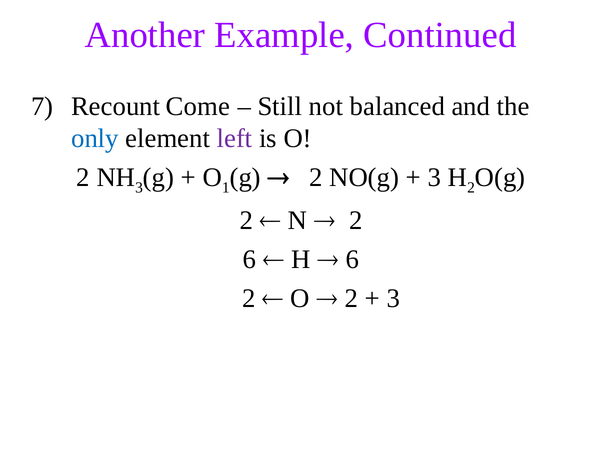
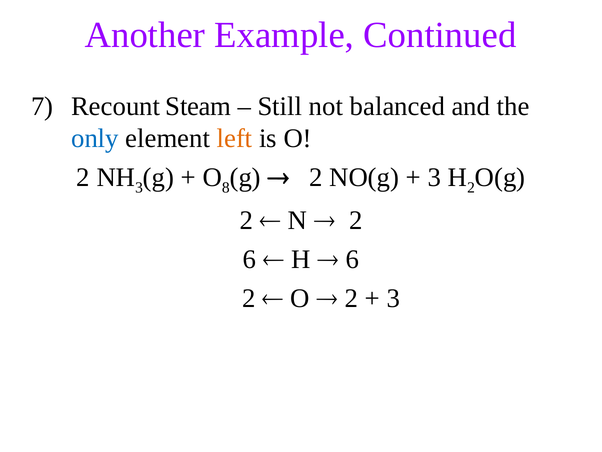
Come: Come -> Steam (198, 106)
left colour: purple -> orange (235, 138)
1: 1 -> 8 (226, 187)
